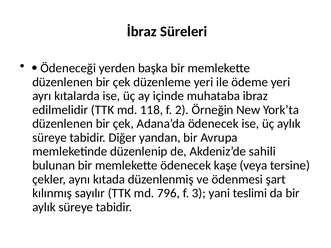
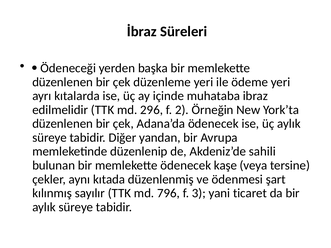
118: 118 -> 296 (152, 110)
teslimi: teslimi -> ticaret (250, 193)
